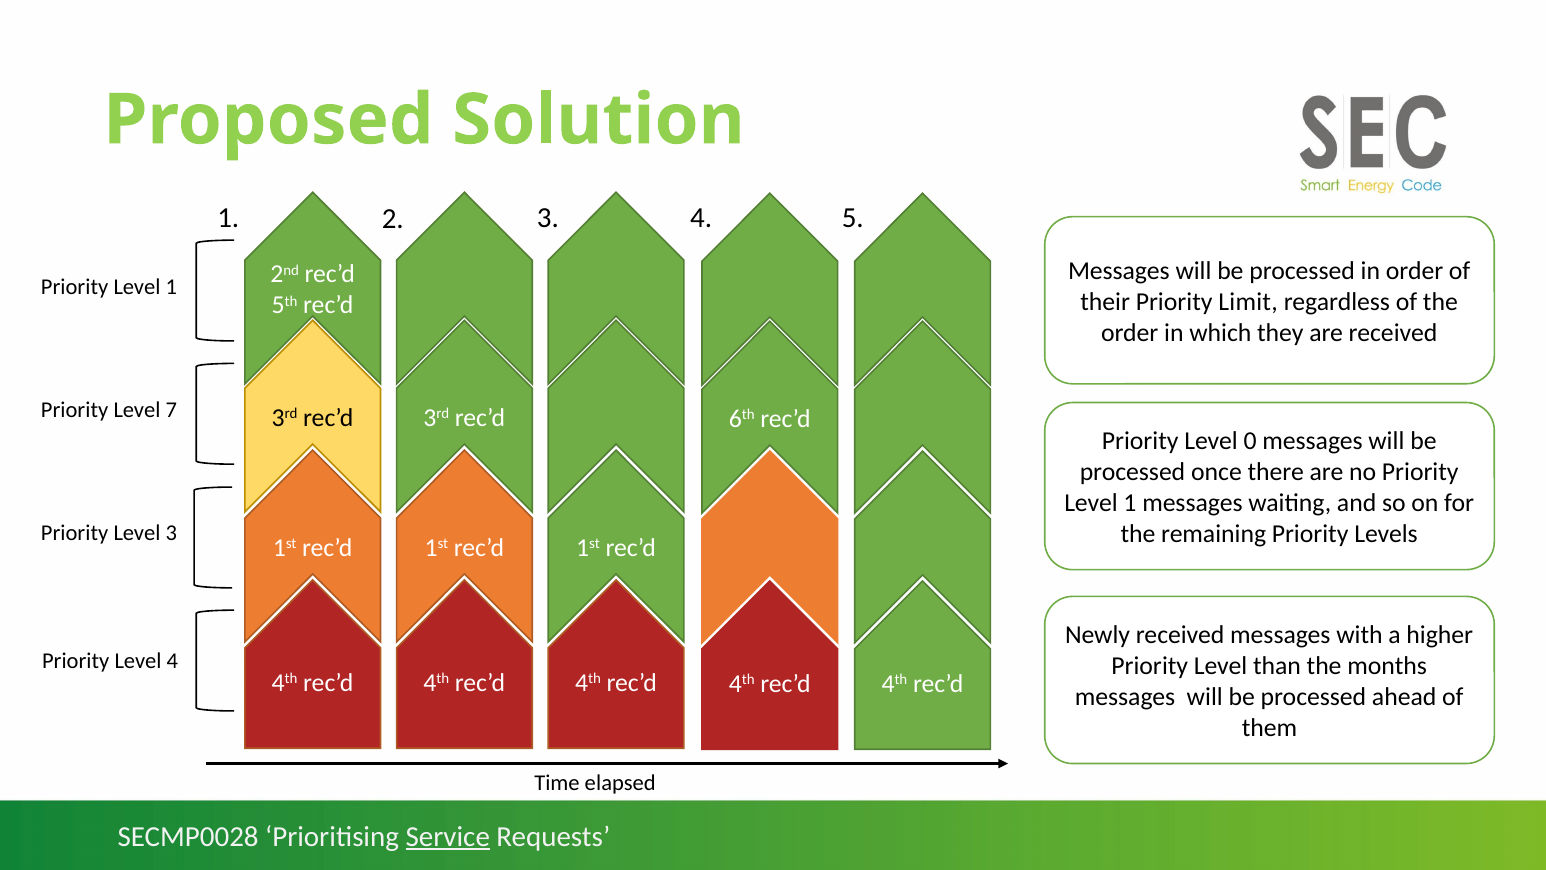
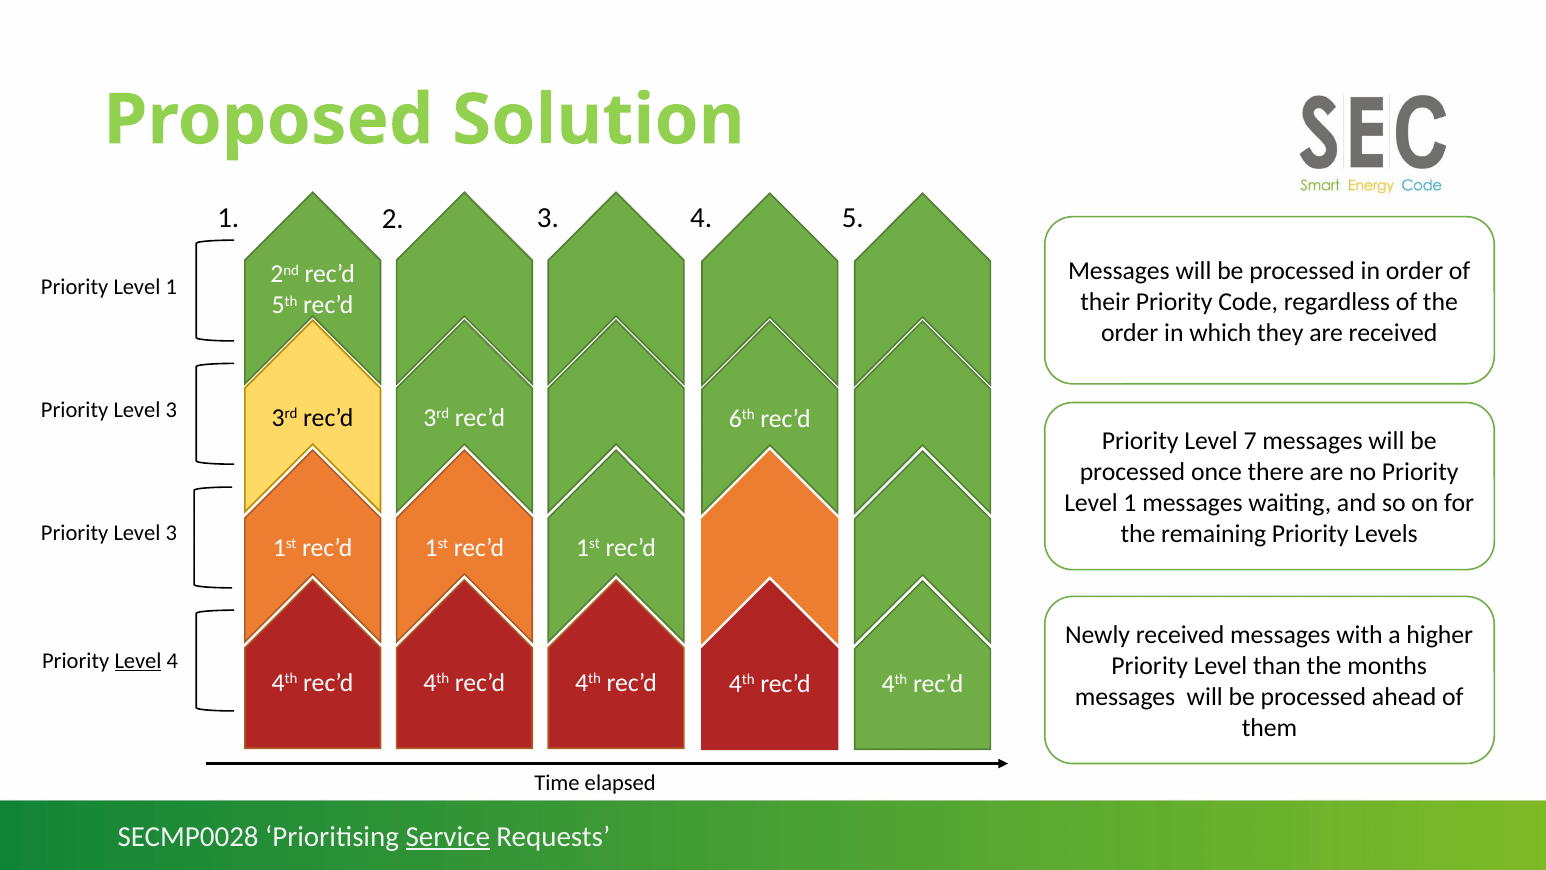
Limit: Limit -> Code (1248, 302)
7: 7 -> 3 (171, 410)
0: 0 -> 7 (1250, 441)
Level underline: none -> present (138, 661)
